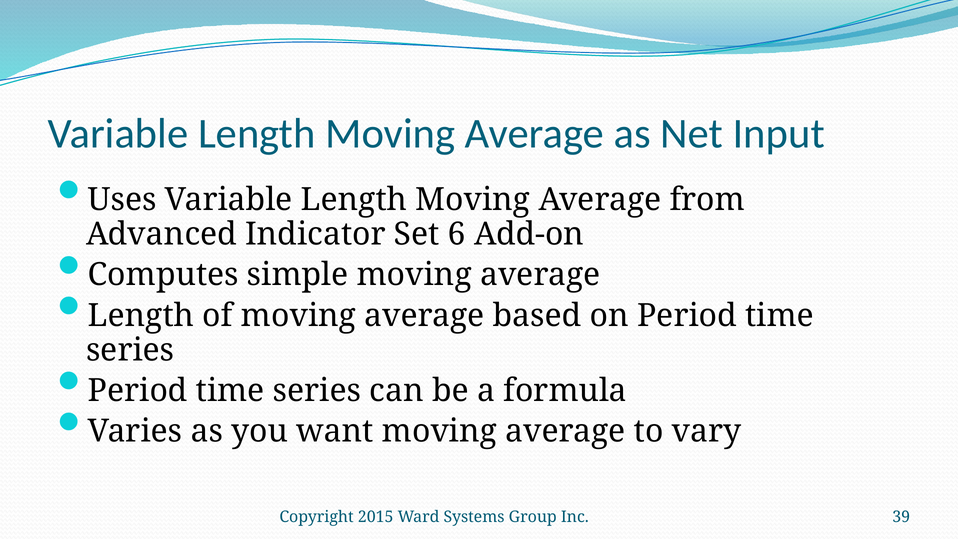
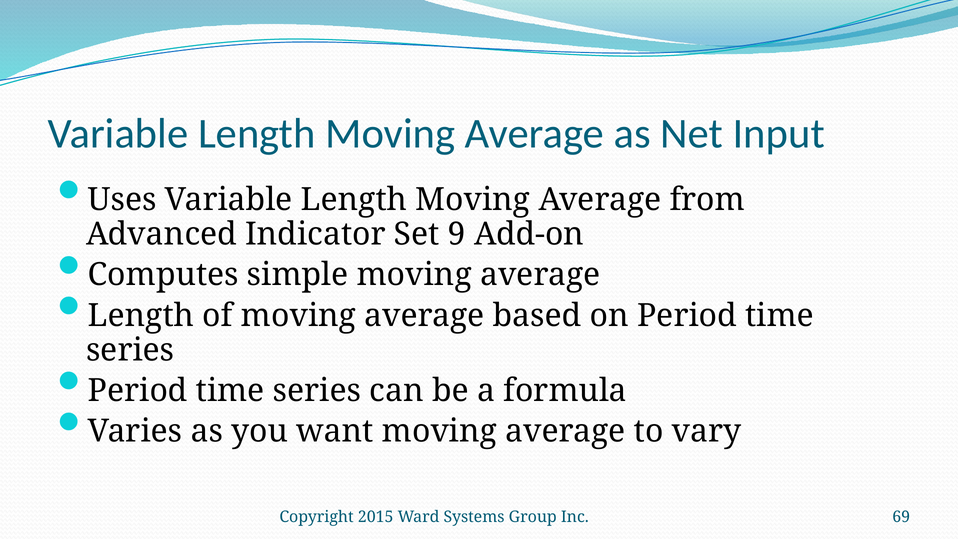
6: 6 -> 9 (457, 234)
39: 39 -> 69 (901, 517)
